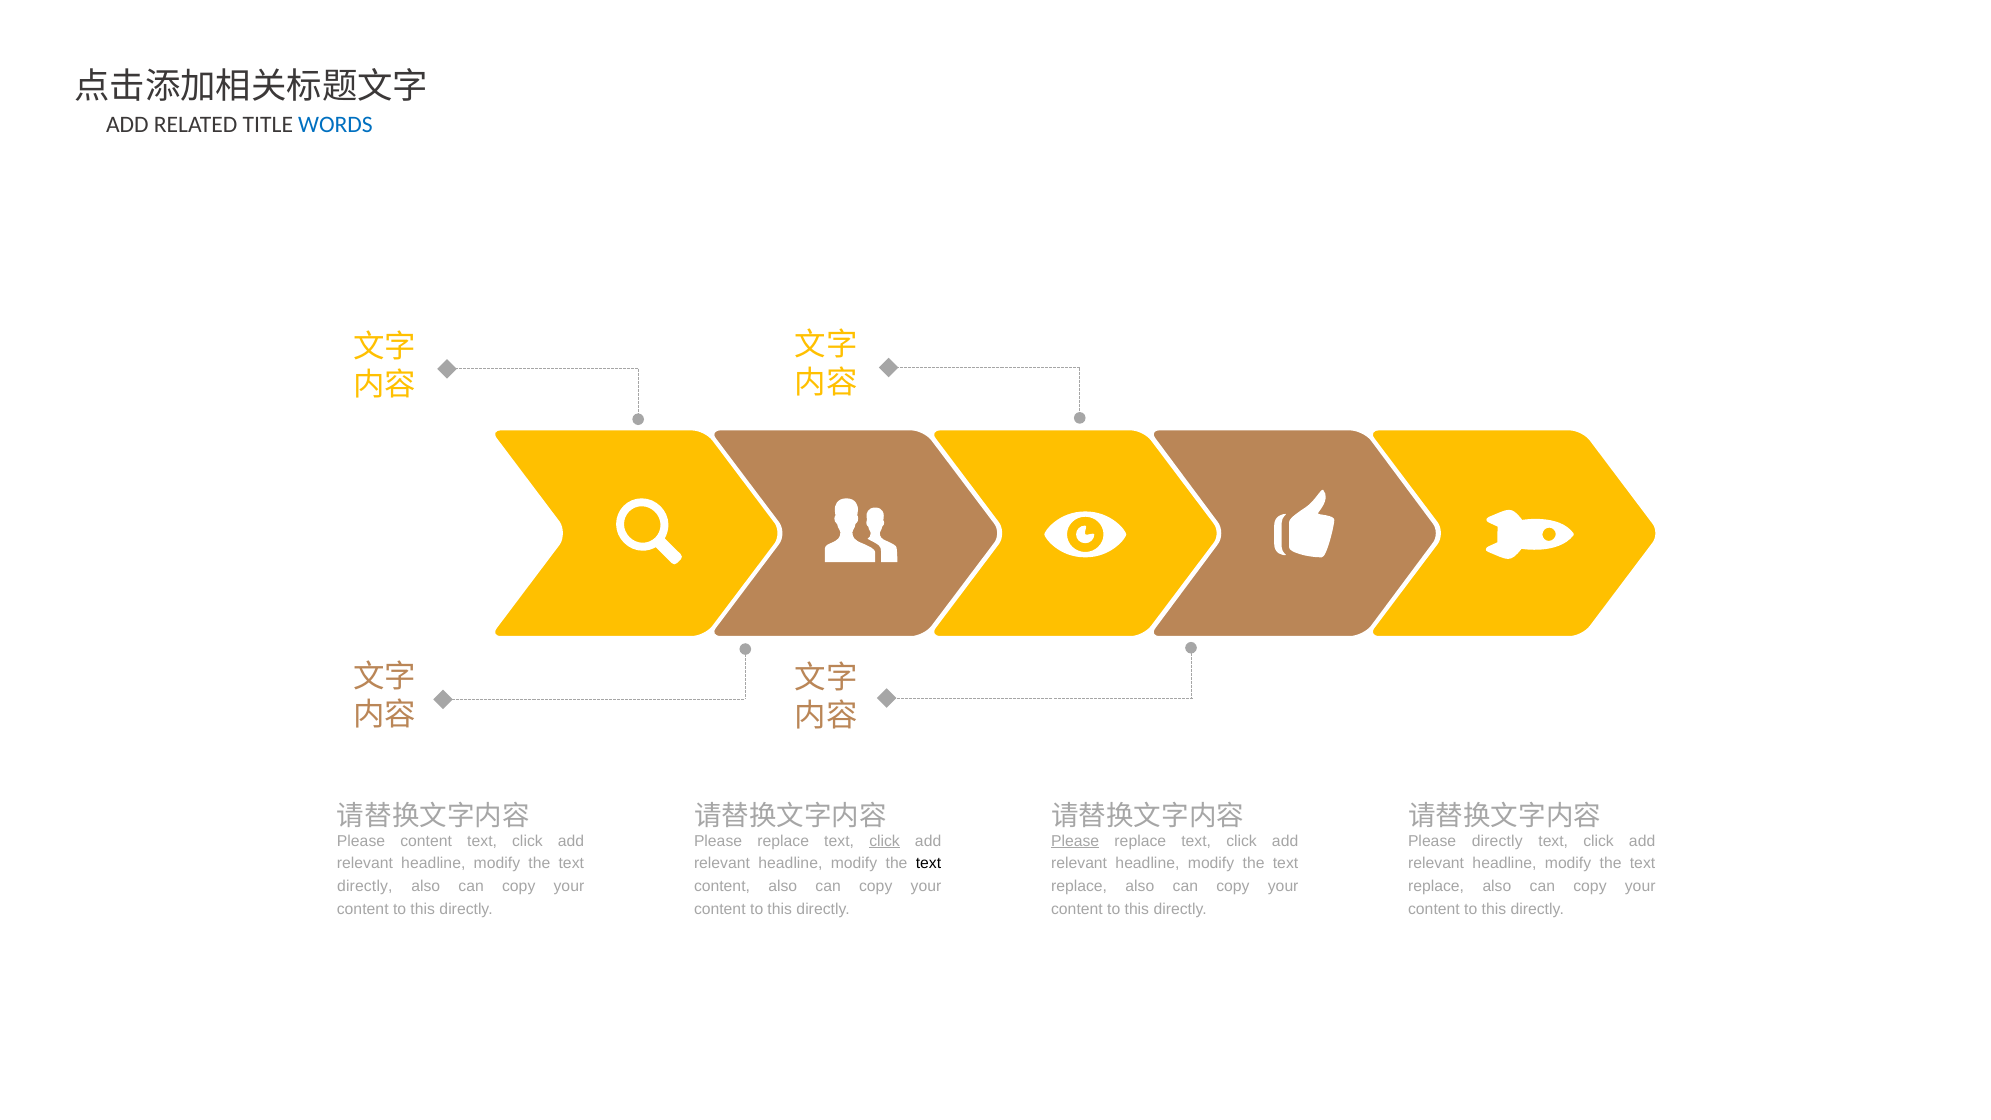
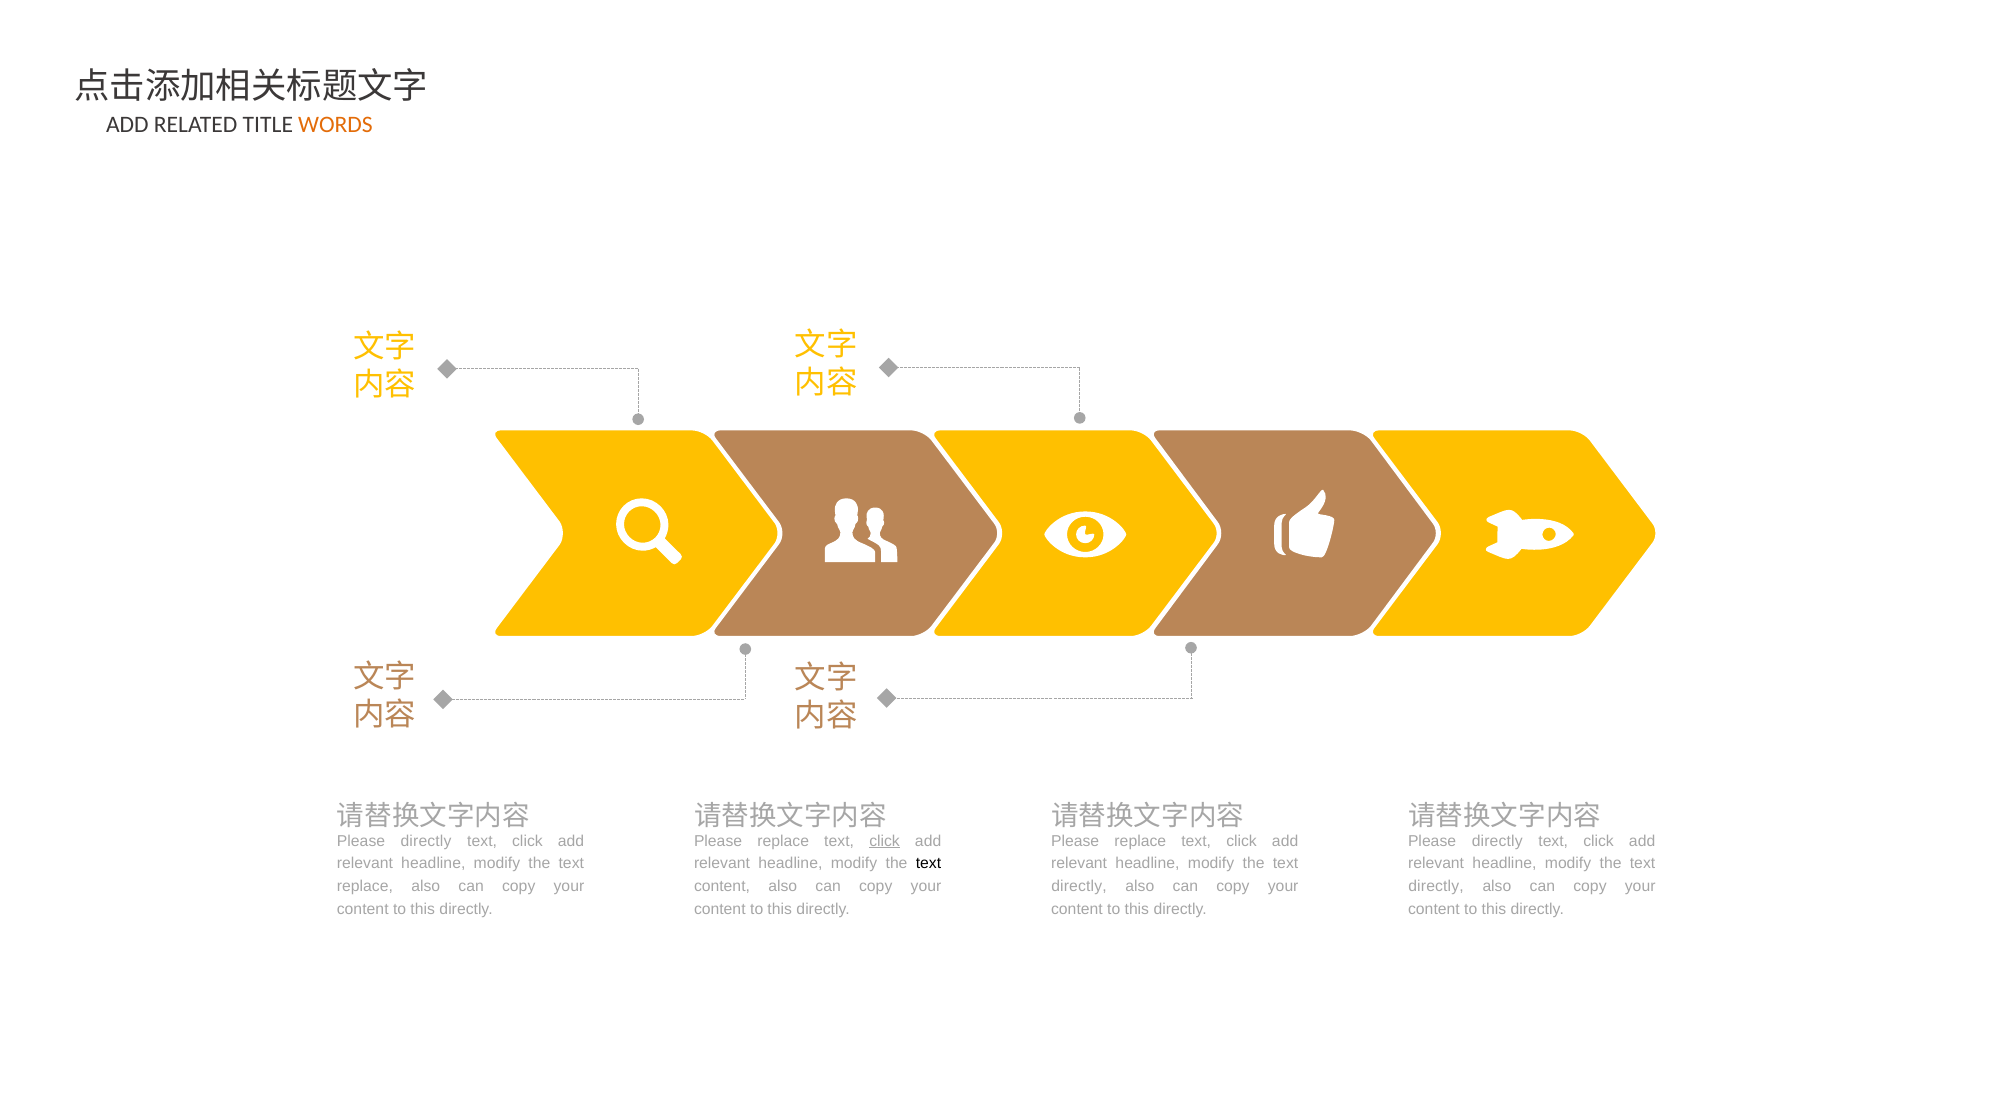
WORDS colour: blue -> orange (335, 125)
content: content -> directly (426, 841)
Please underline: present -> none (1075, 841)
directly: directly -> replace (365, 886)
replace: replace -> directly (1079, 886)
replace: replace -> directly (1436, 886)
